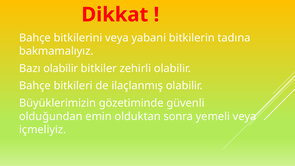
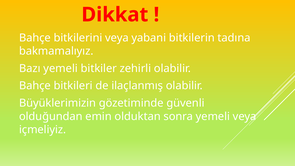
Bazı olabilir: olabilir -> yemeli (61, 68)
